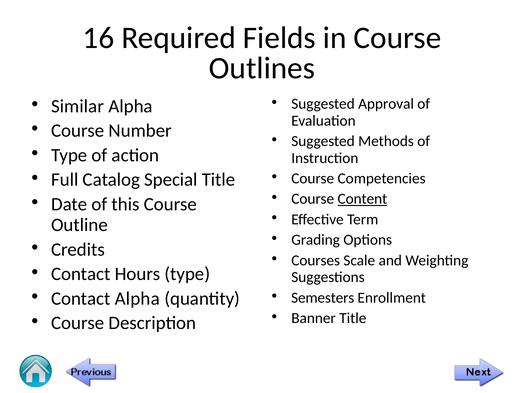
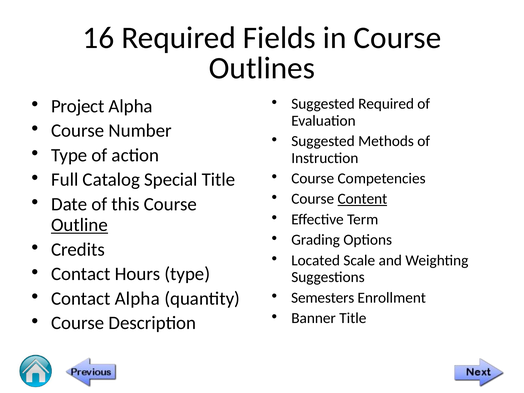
Suggested Approval: Approval -> Required (386, 104)
Similar: Similar -> Project (78, 106)
Outline underline: none -> present (79, 225)
Courses: Courses -> Located (316, 260)
